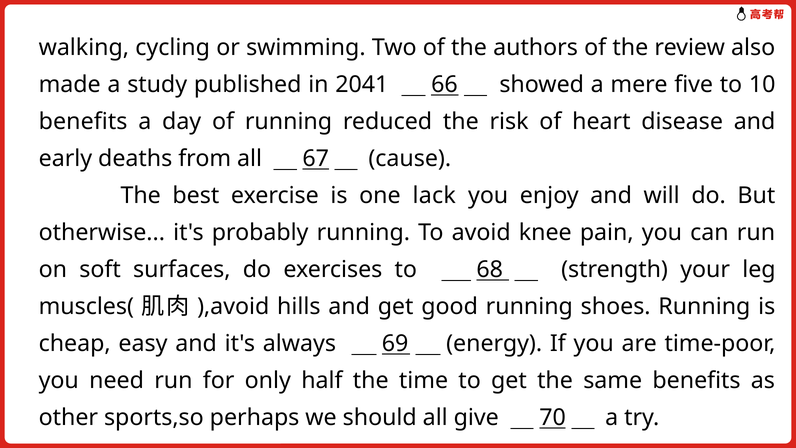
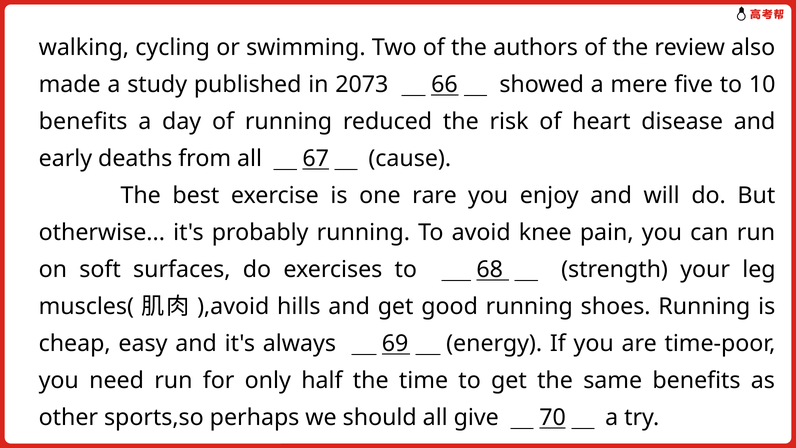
2041: 2041 -> 2073 (362, 84)
lack: lack -> rare (434, 195)
